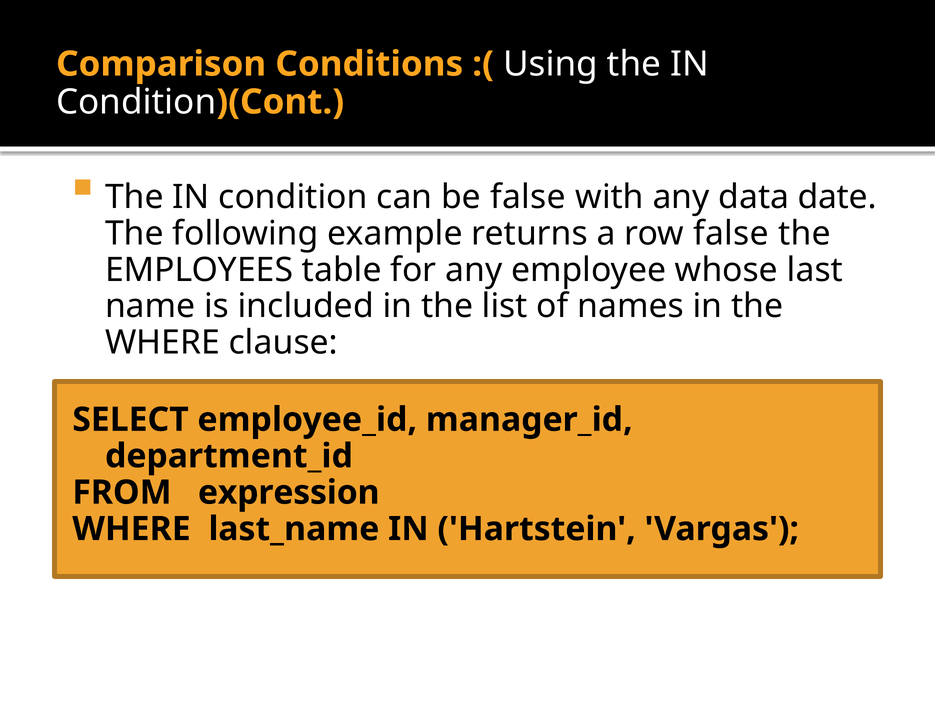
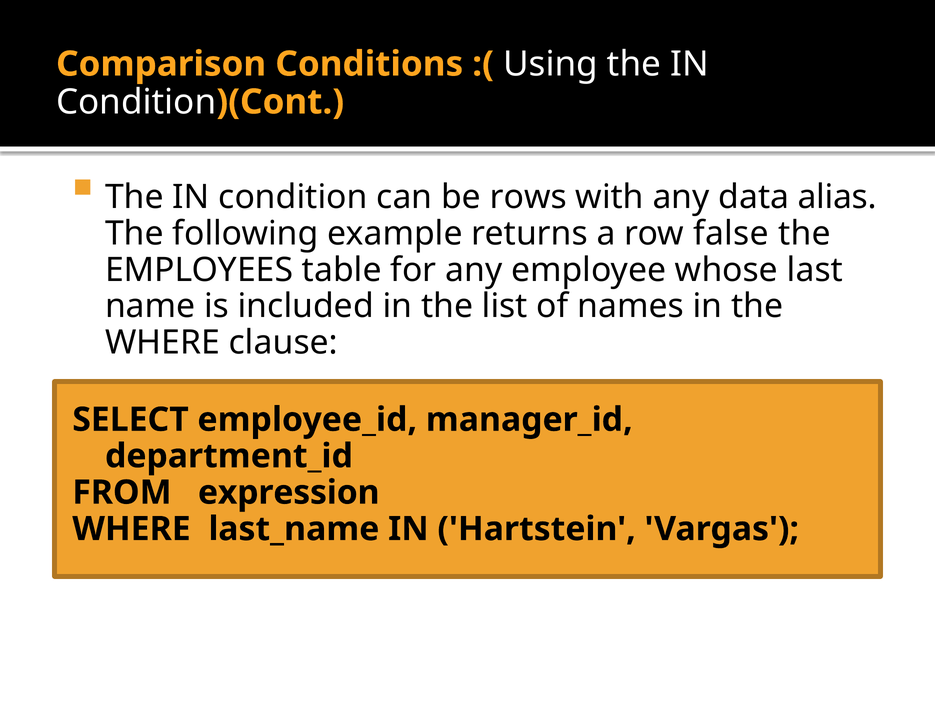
be false: false -> rows (528, 197)
date: date -> alias (837, 197)
